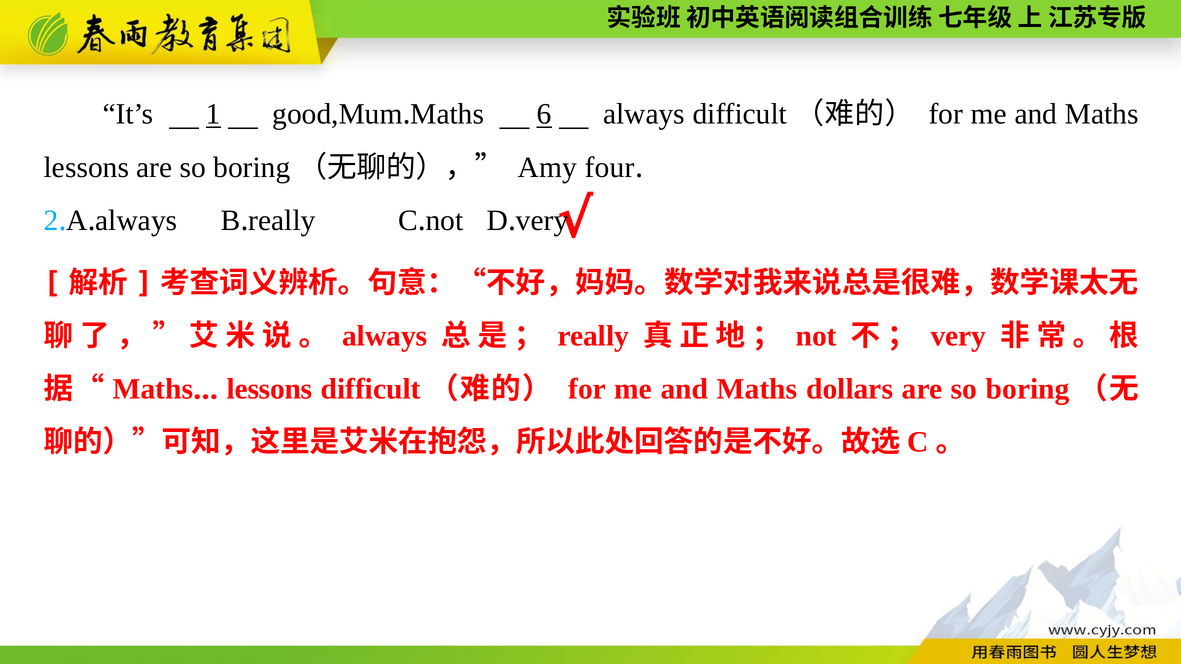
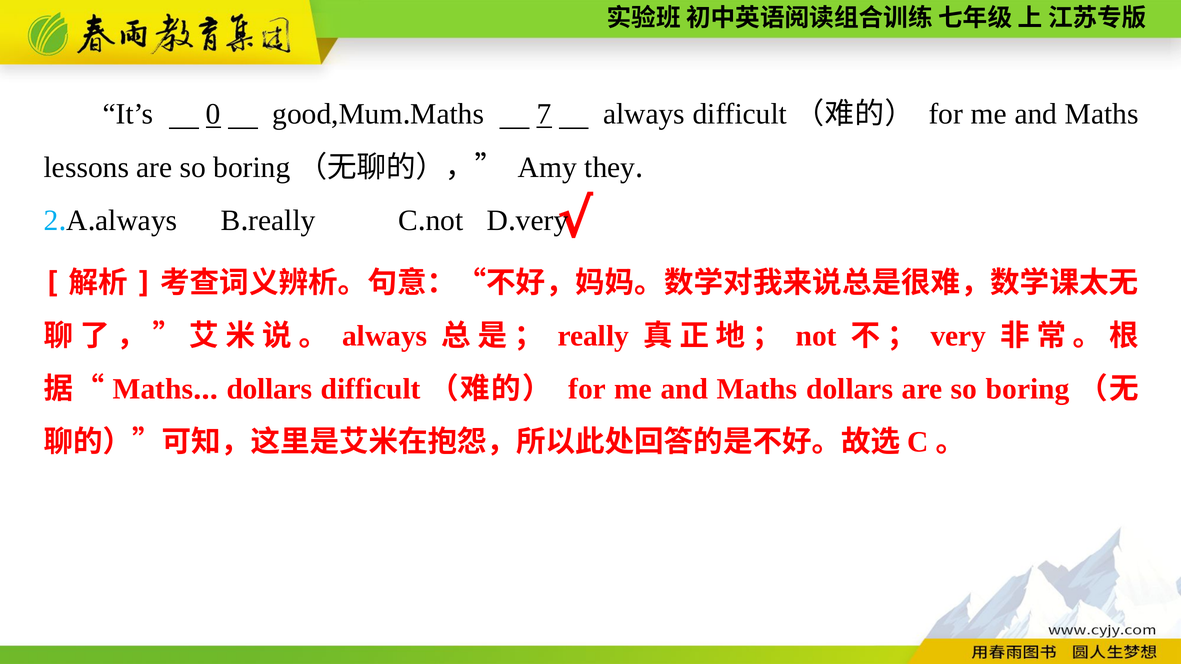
1: 1 -> 0 (213, 114)
6: 6 -> 7 (544, 114)
four: four -> they (610, 167)
lessons: lessons -> dollars (269, 389)
